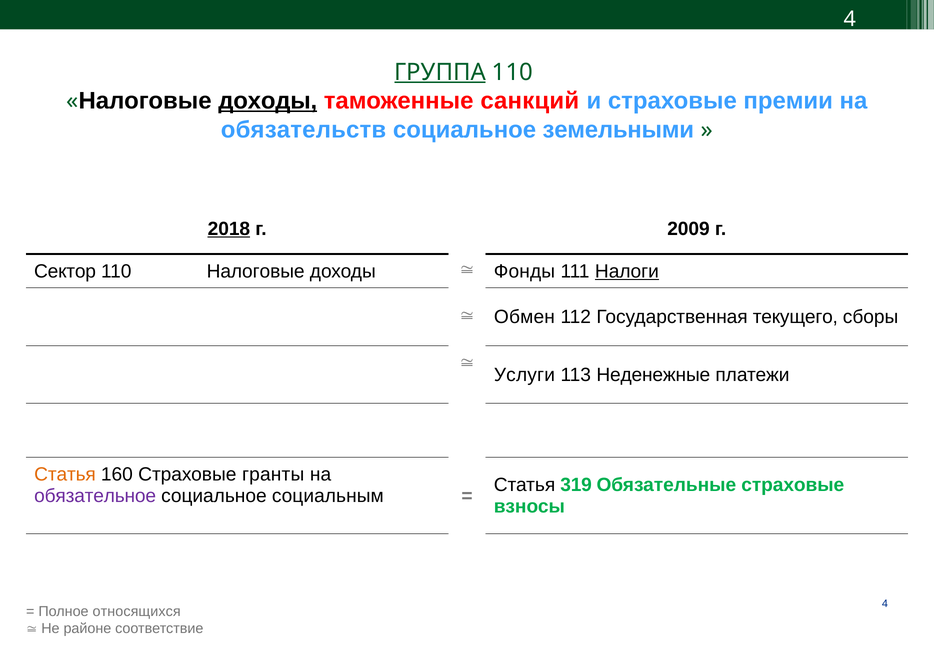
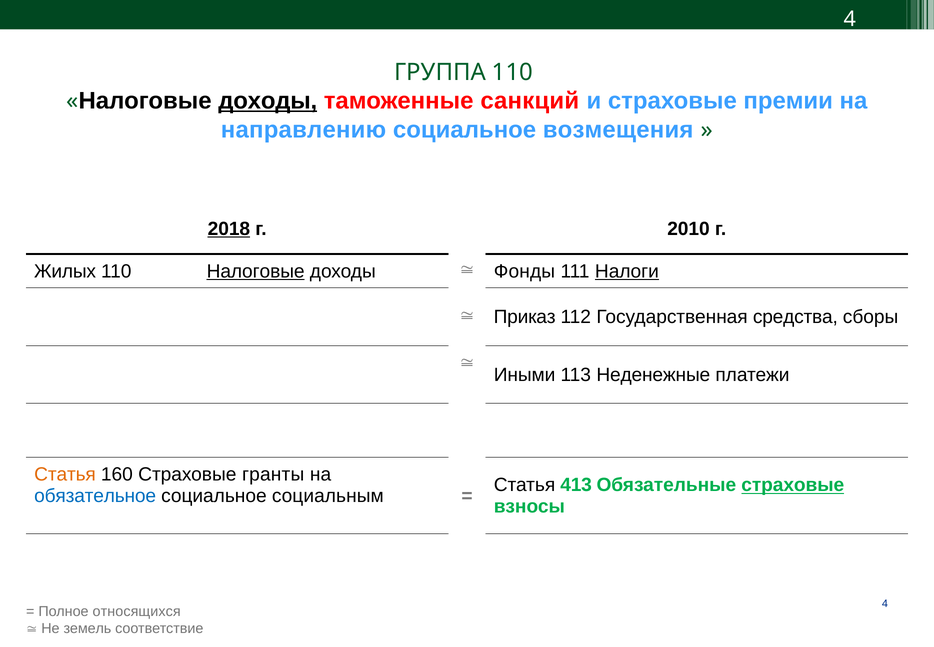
ГРУППА underline: present -> none (440, 72)
обязательств: обязательств -> направлению (303, 130)
земельными: земельными -> возмещения (618, 130)
2009: 2009 -> 2010 (688, 229)
Сектор: Сектор -> Жилых (65, 271)
Налоговые underline: none -> present (256, 271)
Обмен: Обмен -> Приказ (525, 317)
текущего: текущего -> средства (795, 317)
Услуги: Услуги -> Иными (525, 375)
319: 319 -> 413 (576, 485)
страховые underline: none -> present (793, 485)
обязательное colour: purple -> blue (95, 495)
районе: районе -> земель (87, 628)
